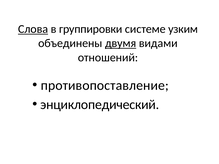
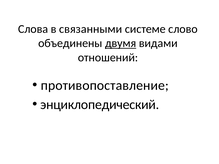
Слова underline: present -> none (33, 29)
группировки: группировки -> связанными (91, 29)
узким: узким -> слово (183, 29)
